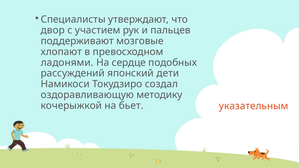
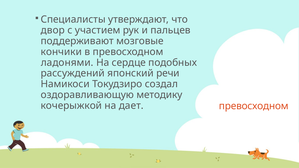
хлопают: хлопают -> кончики (61, 52)
дети: дети -> речи (168, 73)
бьет: бьет -> дает (131, 106)
указательным: указательным -> превосходном (254, 106)
